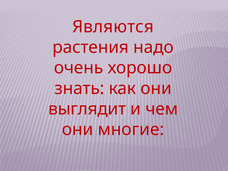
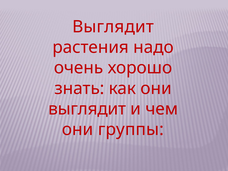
Являются: Являются -> Выглядит (113, 27)
многие: многие -> группы (131, 129)
